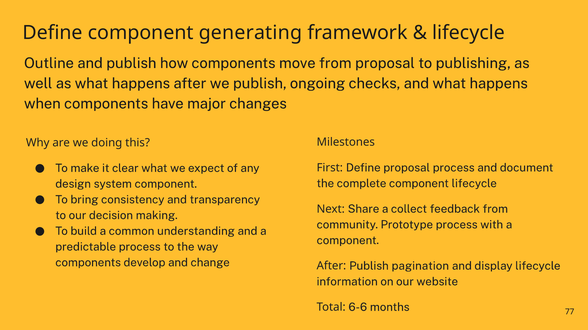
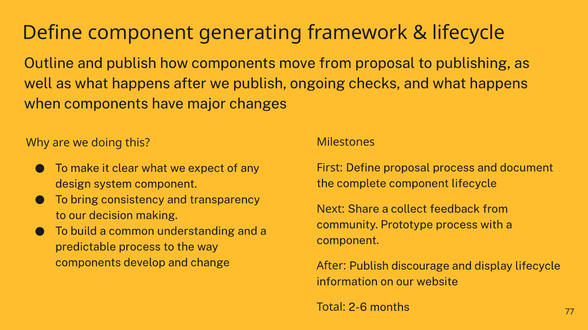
pagination: pagination -> discourage (420, 266)
6-6: 6-6 -> 2-6 (358, 308)
